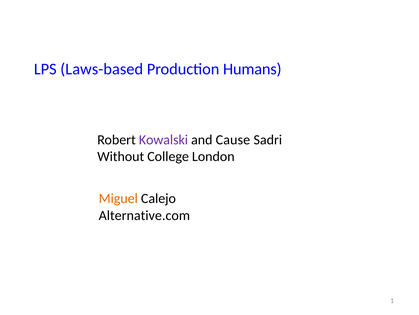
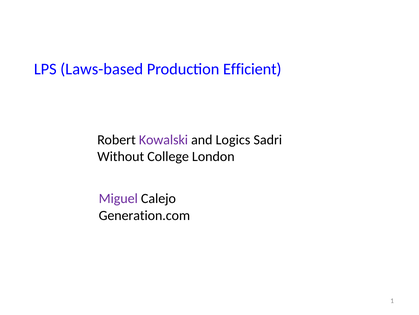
Humans: Humans -> Efficient (252, 69)
Cause: Cause -> Logics (233, 139)
Miguel colour: orange -> purple (118, 198)
Alternative.com: Alternative.com -> Generation.com (144, 215)
